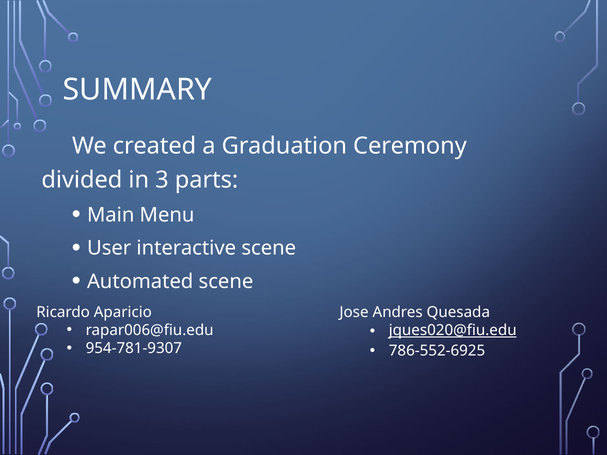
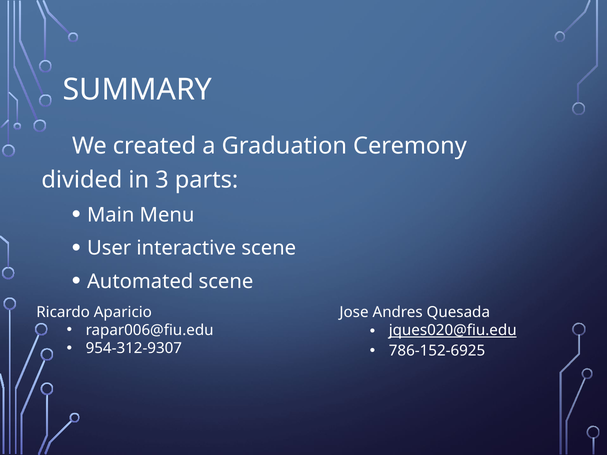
954-781-9307: 954-781-9307 -> 954-312-9307 (134, 349)
786-552-6925: 786-552-6925 -> 786-152-6925 (437, 351)
